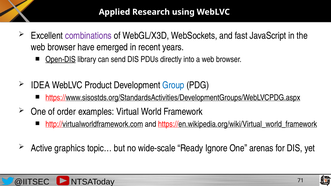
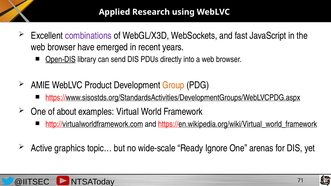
IDEA: IDEA -> AMIE (40, 85)
Group colour: blue -> orange (173, 85)
order: order -> about (67, 112)
